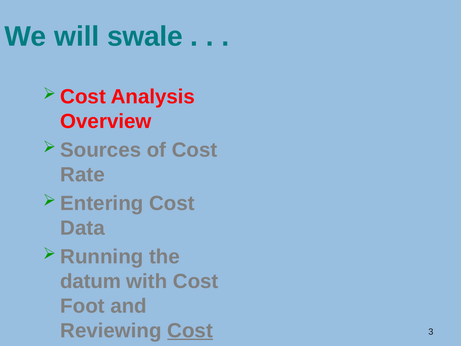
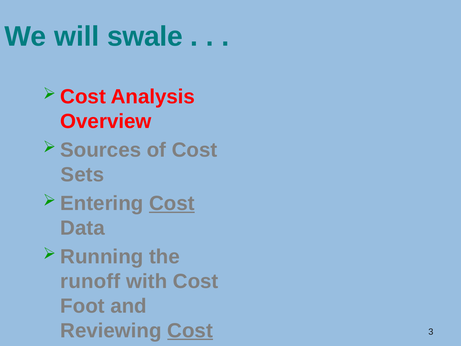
Rate: Rate -> Sets (82, 175)
Cost underline: none -> present (172, 203)
datum: datum -> runoff (90, 281)
